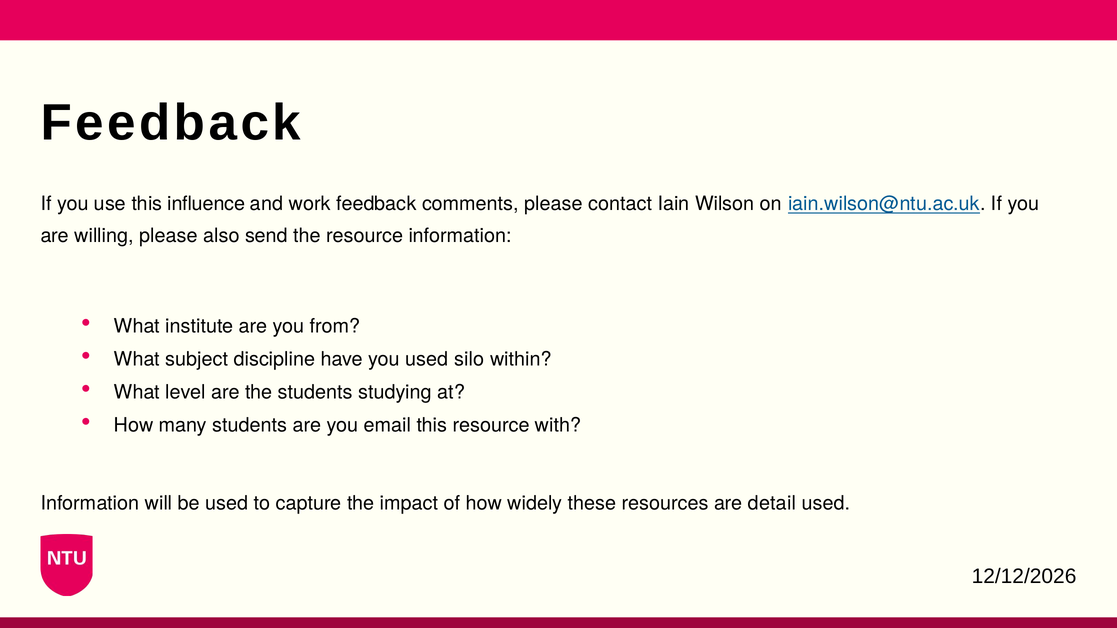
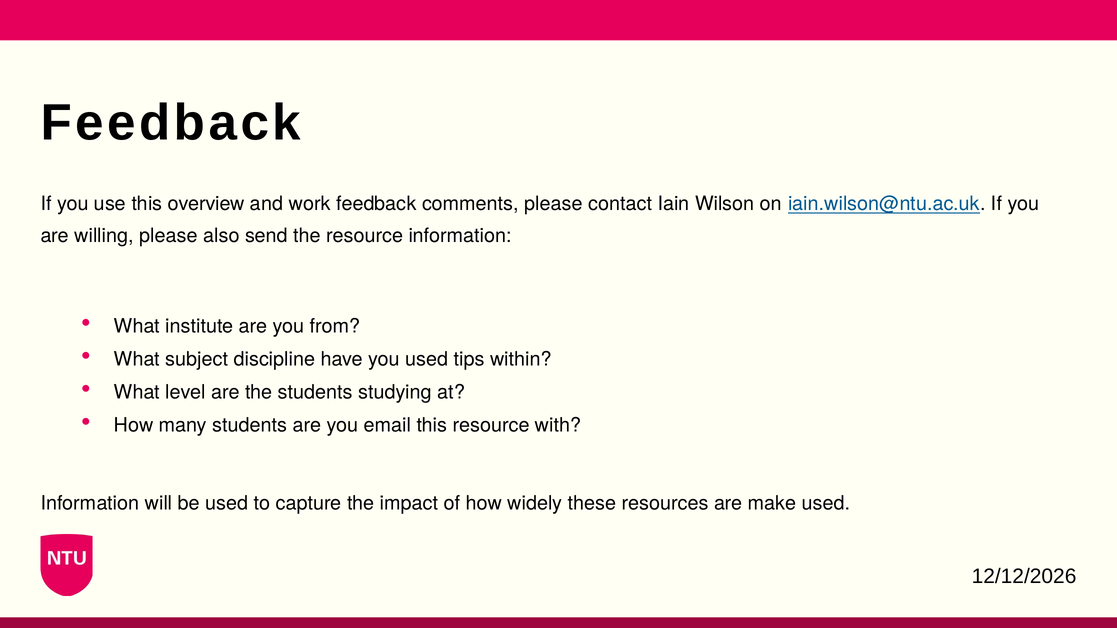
influence: influence -> overview (206, 204)
silo: silo -> tips (469, 359)
detail: detail -> make (772, 504)
